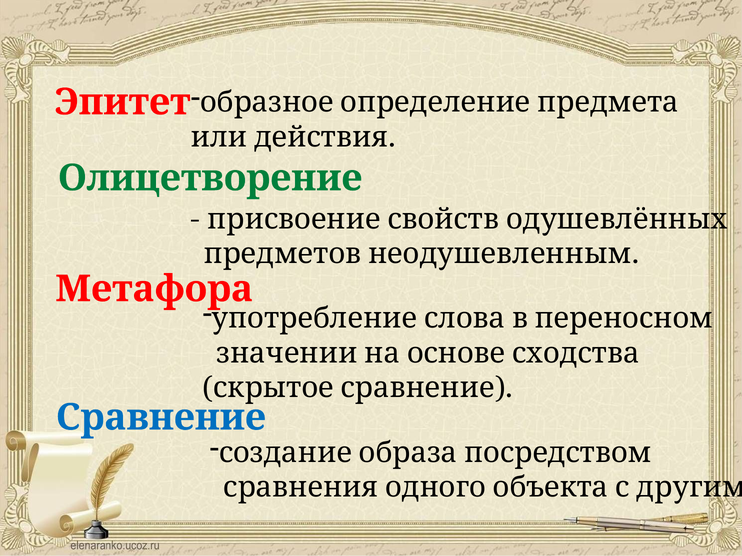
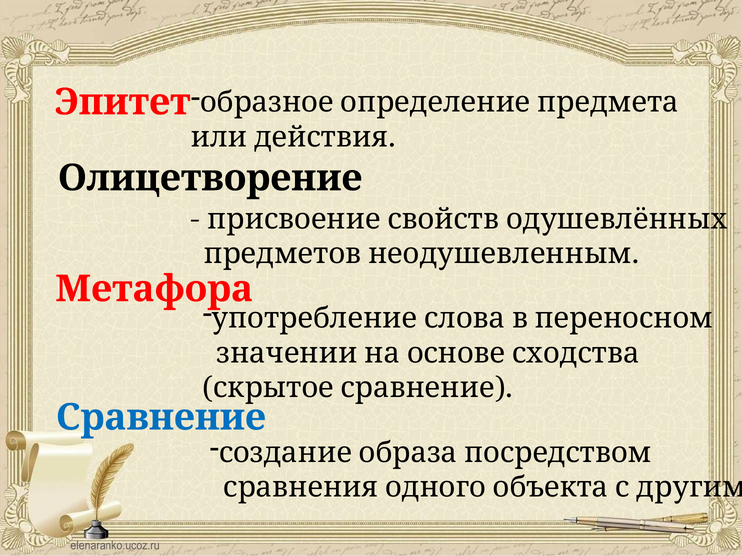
Олицетворение colour: green -> black (210, 178)
